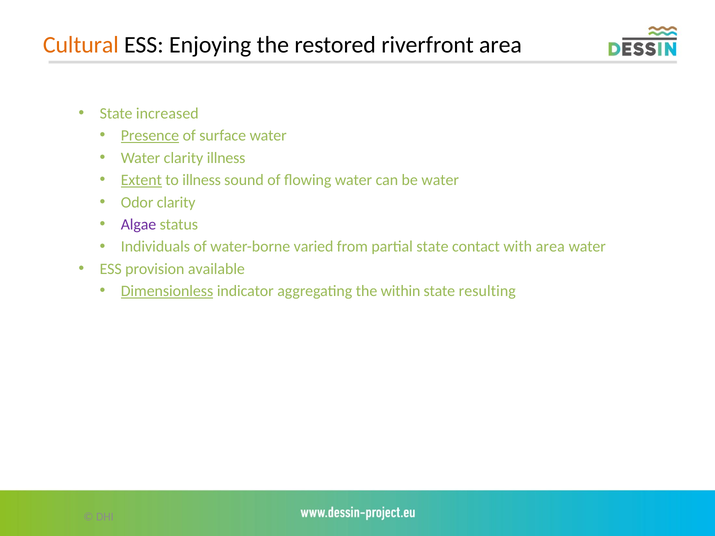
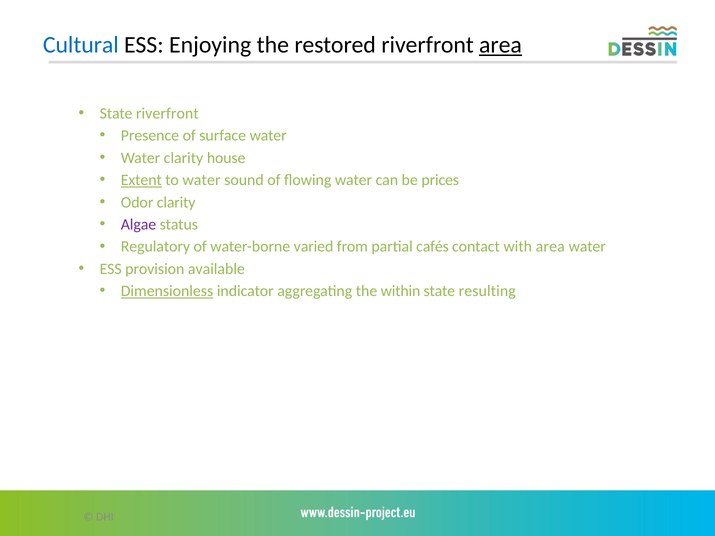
Cultural colour: orange -> blue (81, 45)
area underline: none -> present (501, 45)
State increased: increased -> riverfront (167, 113)
Presence underline: present -> none (150, 136)
clarity illness: illness -> house (226, 158)
to illness: illness -> water (201, 180)
be water: water -> prices (440, 180)
Individuals: Individuals -> Regulatory (155, 247)
partial state: state -> cafés (433, 247)
